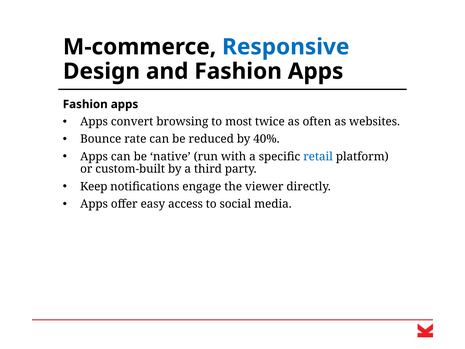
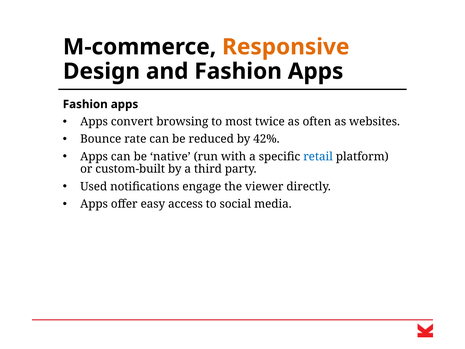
Responsive colour: blue -> orange (286, 47)
40%: 40% -> 42% (266, 139)
Keep: Keep -> Used (94, 186)
